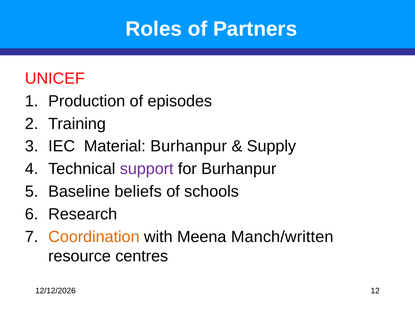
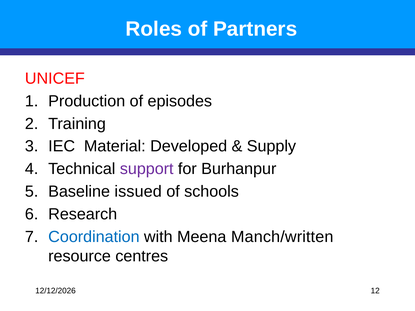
Material Burhanpur: Burhanpur -> Developed (189, 146)
beliefs: beliefs -> issued (138, 192)
Coordination colour: orange -> blue (94, 237)
